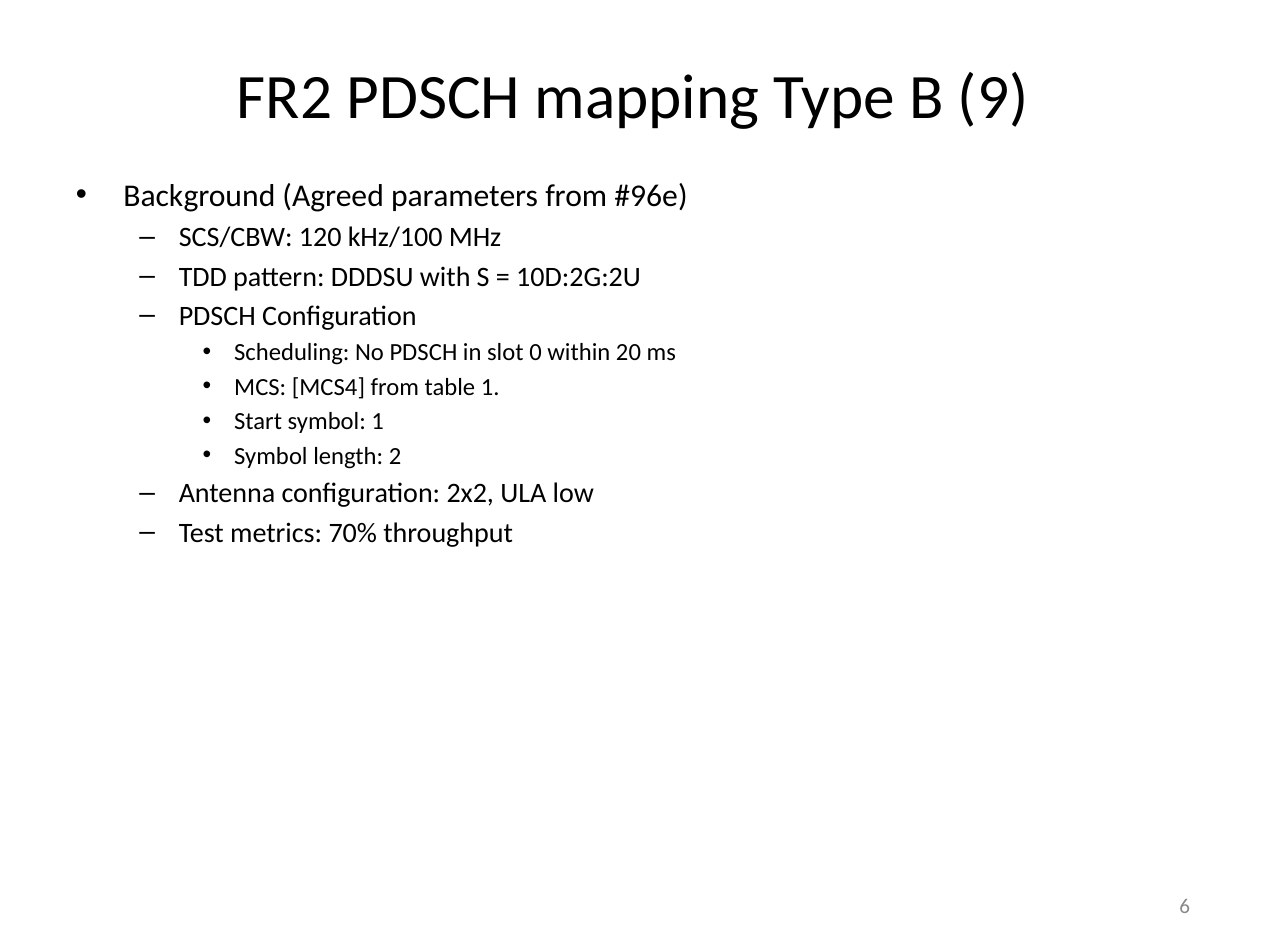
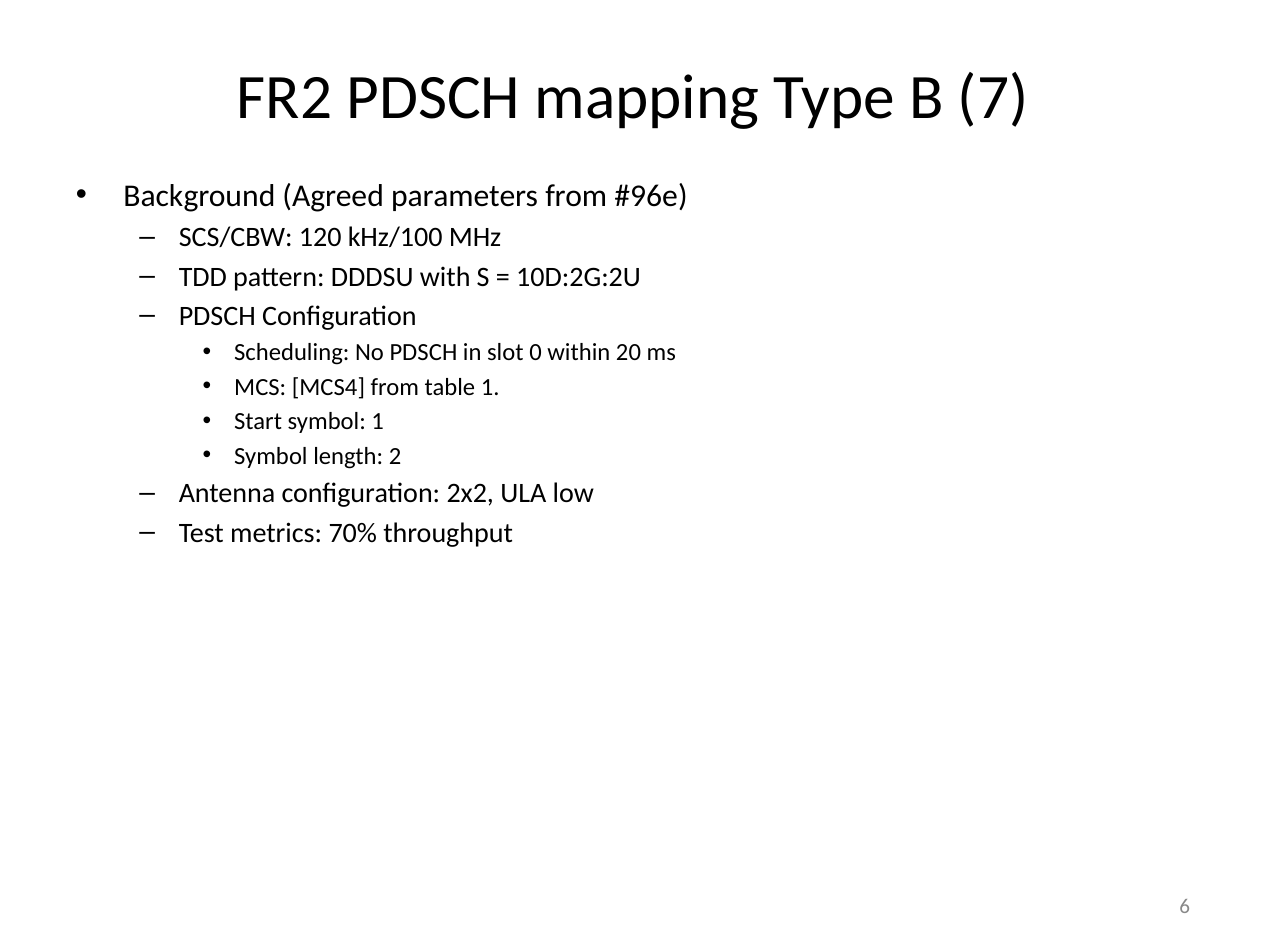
9: 9 -> 7 (993, 97)
